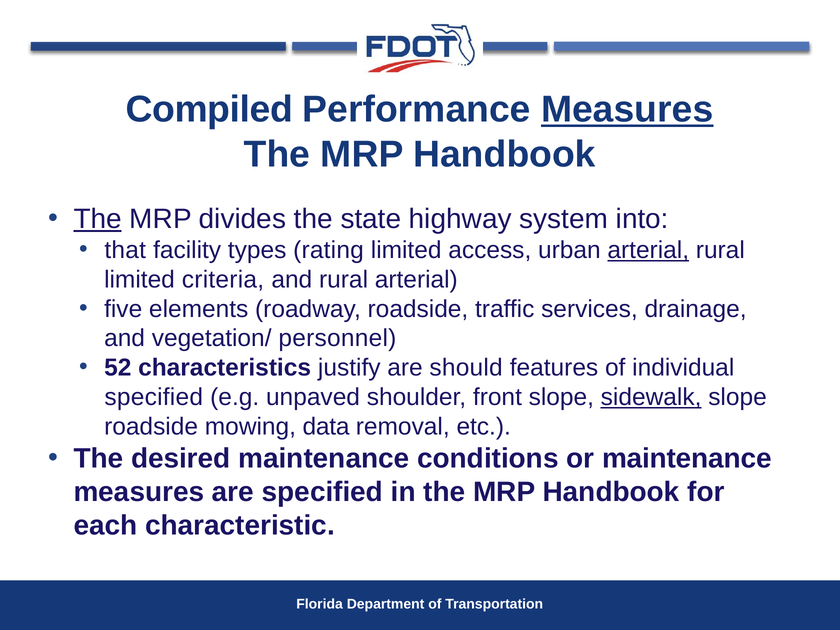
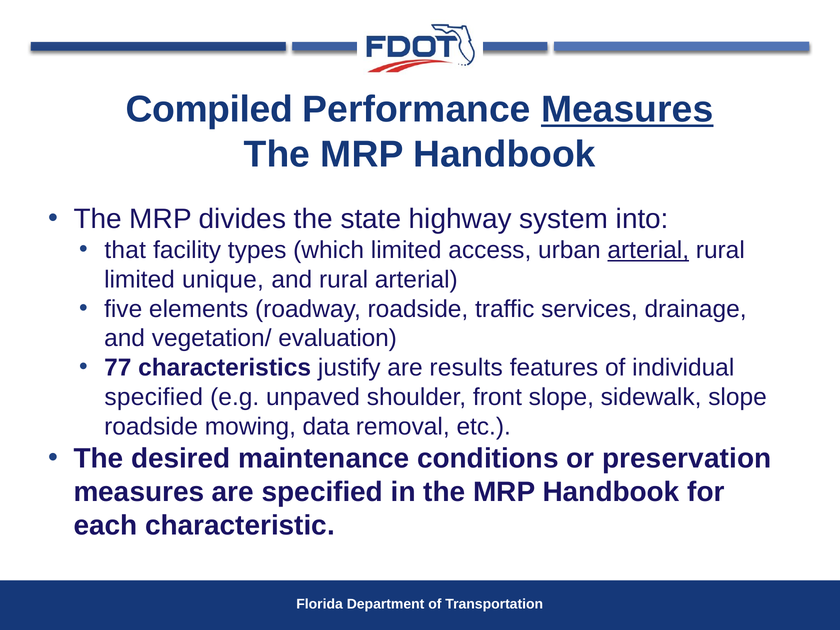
The underline: present -> none (98, 219)
rating: rating -> which (329, 250)
criteria: criteria -> unique (223, 280)
personnel: personnel -> evaluation (338, 338)
52: 52 -> 77 (118, 368)
should: should -> results (466, 368)
sidewalk underline: present -> none (651, 397)
or maintenance: maintenance -> preservation (687, 458)
